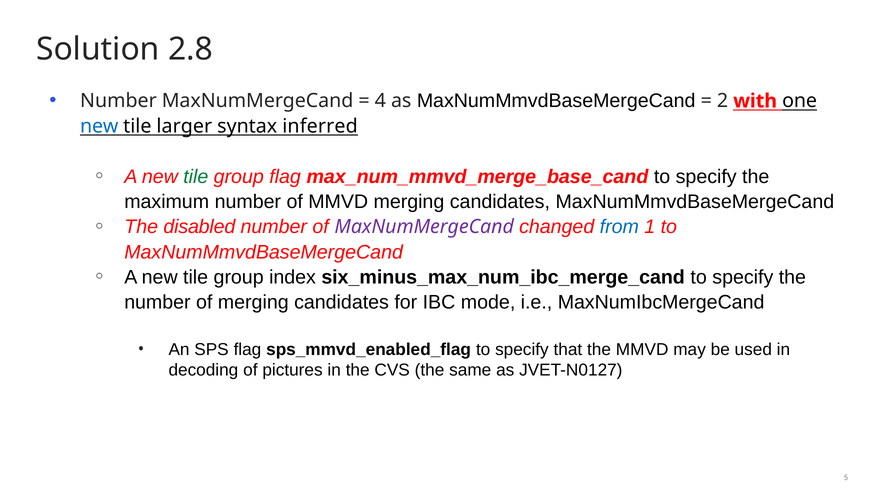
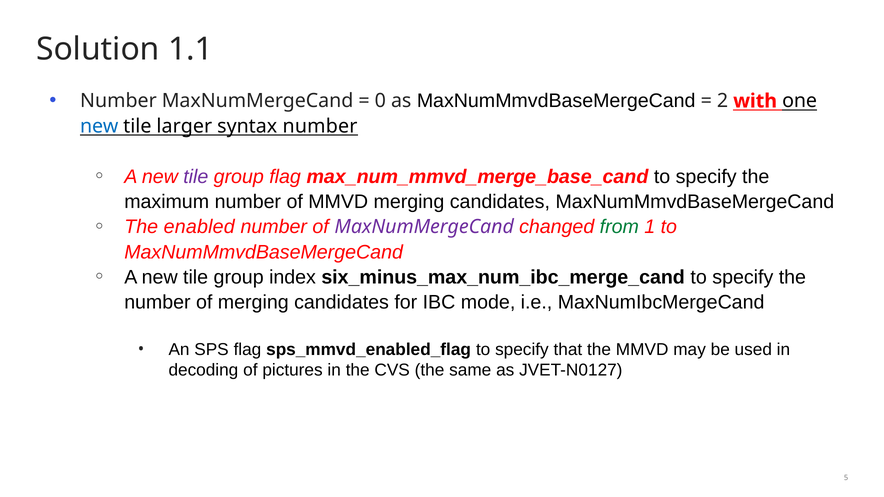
2.8: 2.8 -> 1.1 (191, 49)
4: 4 -> 0 (380, 101)
syntax inferred: inferred -> number (320, 126)
tile colour: green -> purple (196, 177)
disabled: disabled -> enabled (199, 227)
from colour: blue -> green (619, 227)
